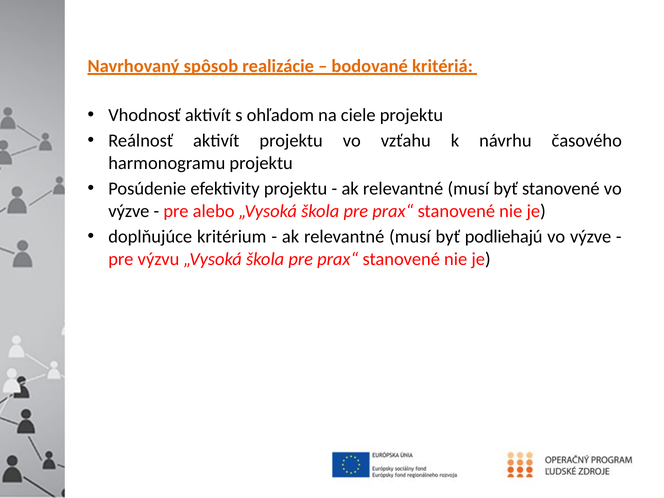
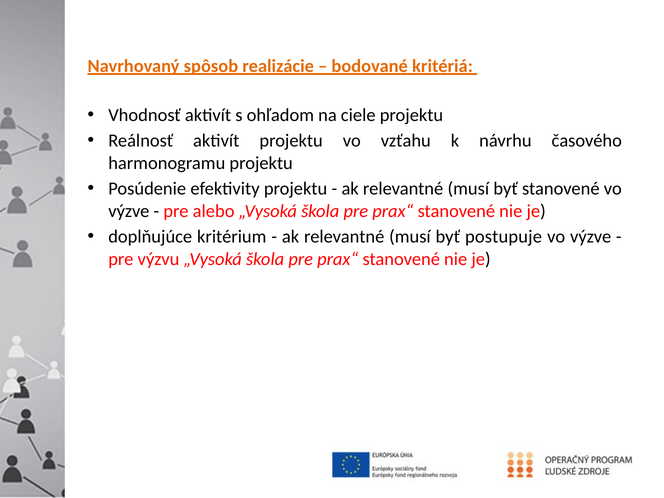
podliehajú: podliehajú -> postupuje (504, 237)
